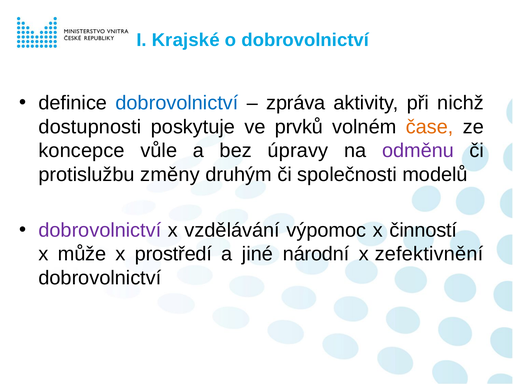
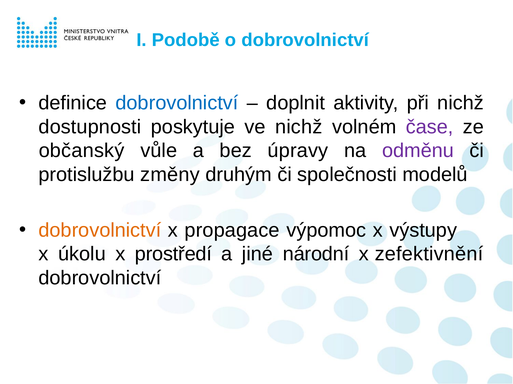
Krajské: Krajské -> Podobě (186, 40)
zpráva: zpráva -> doplnit (296, 103)
ve prvků: prvků -> nichž (299, 127)
čase colour: orange -> purple (430, 127)
koncepce: koncepce -> občanský (82, 151)
dobrovolnictví colour: purple -> orange (100, 231)
vzdělávání: vzdělávání -> propagace (232, 231)
činností: činností -> výstupy (423, 231)
může: může -> úkolu (82, 255)
